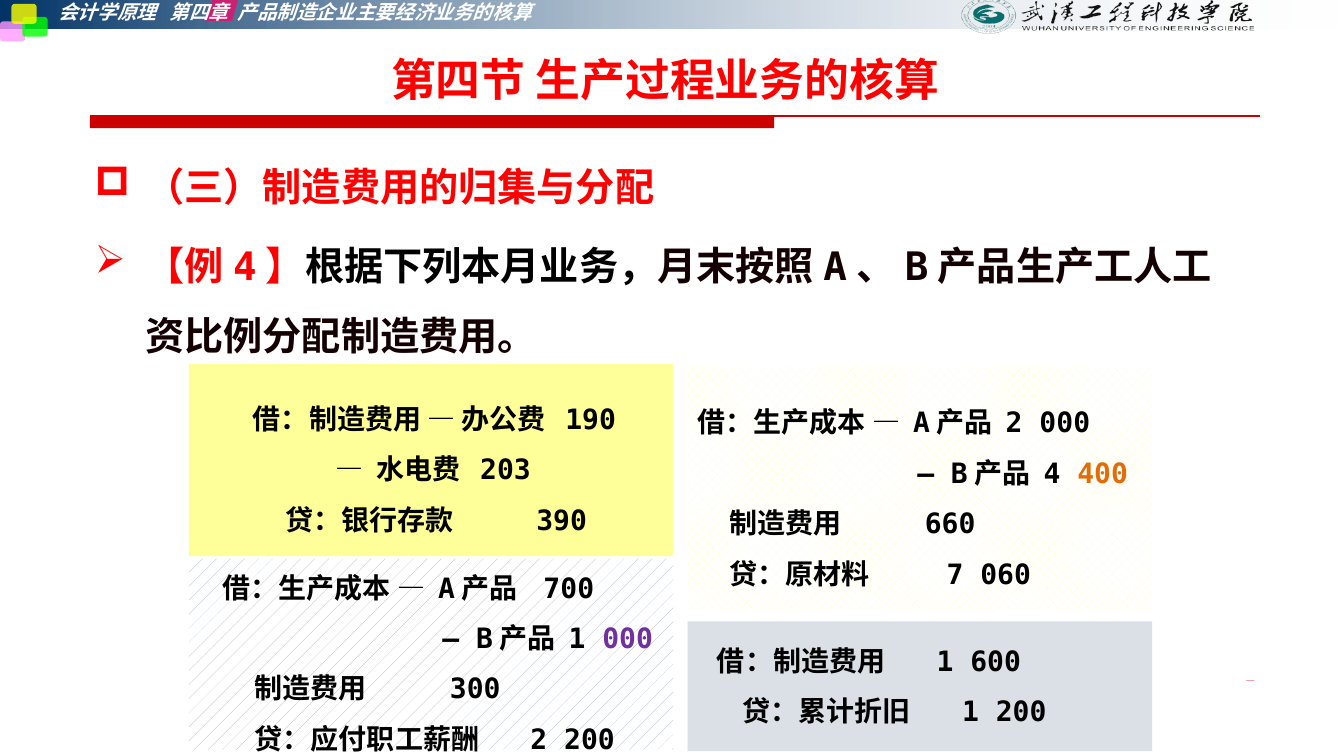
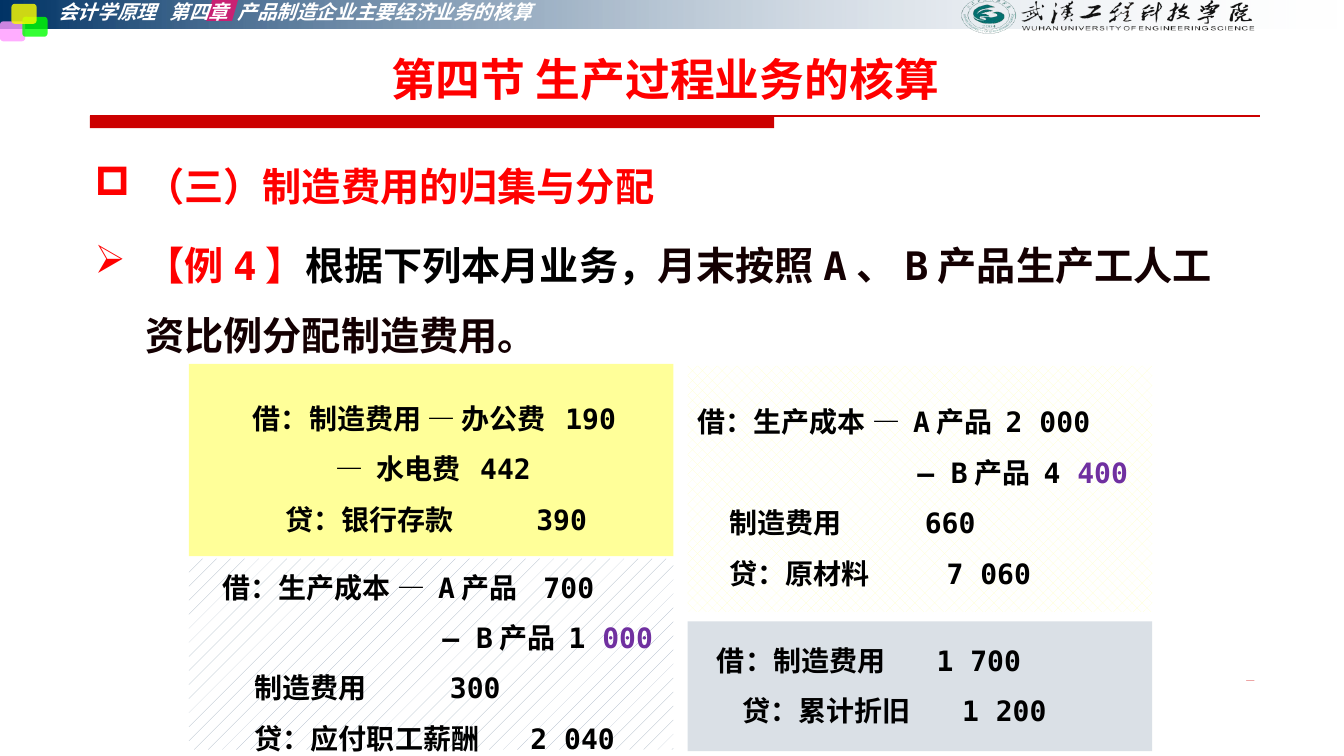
203: 203 -> 442 (506, 470)
400 colour: orange -> purple (1103, 474)
1 600: 600 -> 700 (996, 662)
2 200: 200 -> 040 (590, 740)
